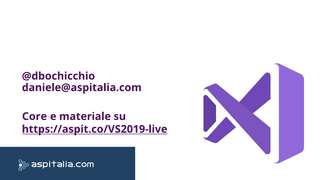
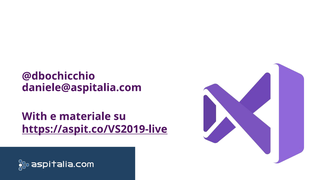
Core: Core -> With (35, 116)
